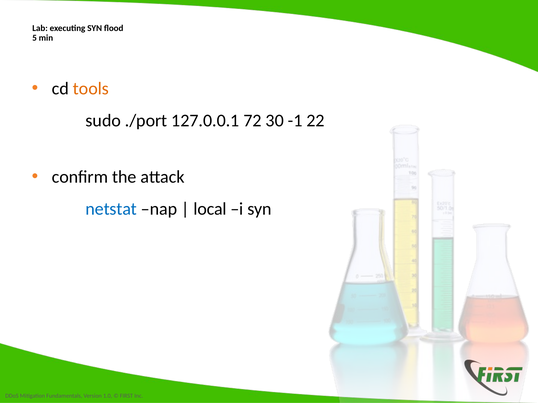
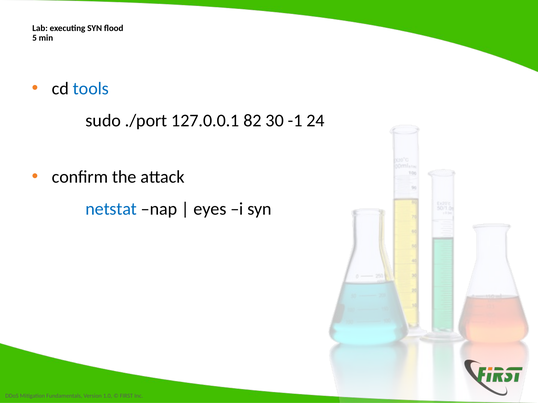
tools colour: orange -> blue (91, 89)
72: 72 -> 82 (253, 121)
22: 22 -> 24 (316, 121)
local: local -> eyes (210, 209)
